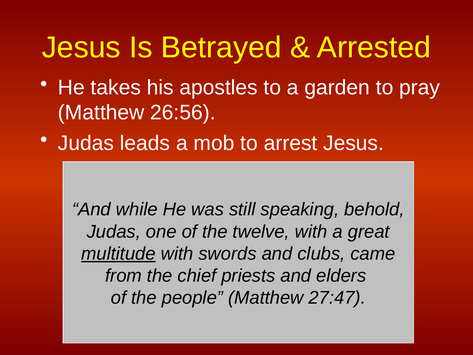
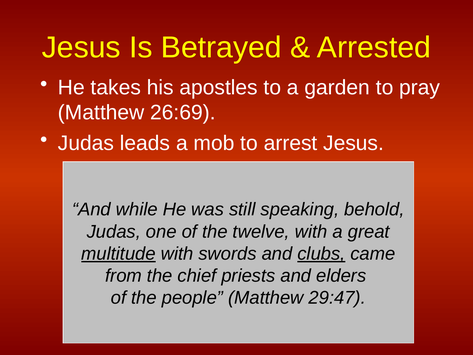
26:56: 26:56 -> 26:69 (183, 113)
clubs underline: none -> present (321, 254)
27:47: 27:47 -> 29:47 (337, 298)
